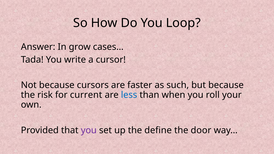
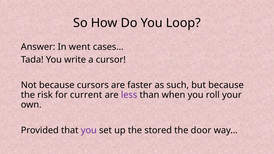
grow: grow -> went (80, 47)
less colour: blue -> purple (129, 95)
define: define -> stored (158, 130)
